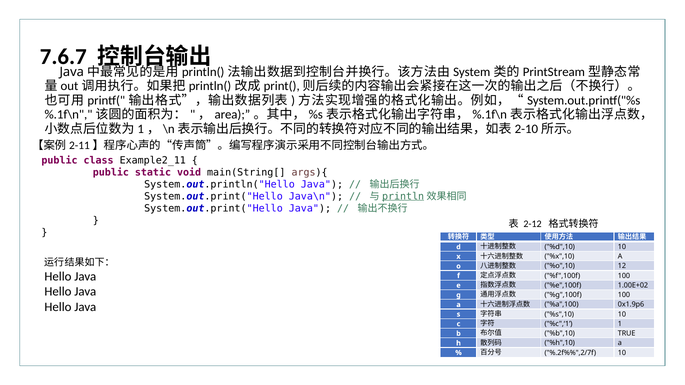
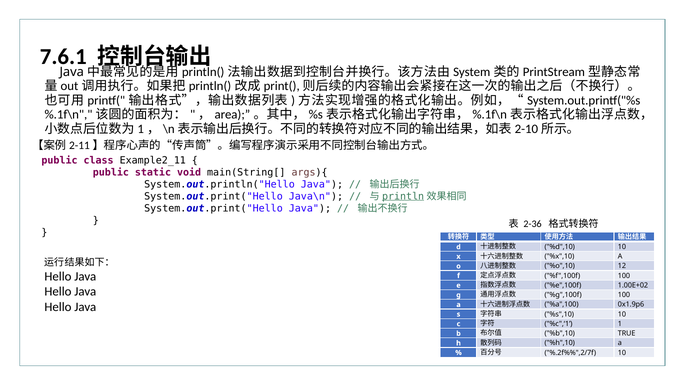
7.6.7: 7.6.7 -> 7.6.1 (63, 57)
2-12: 2-12 -> 2-36 (533, 224)
